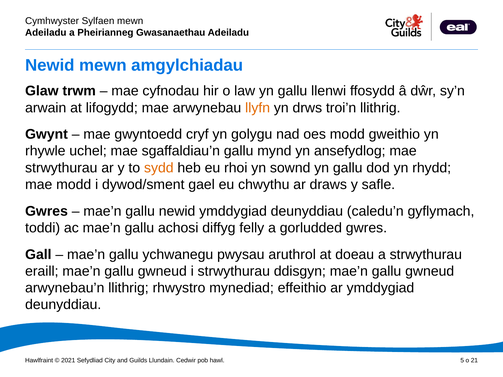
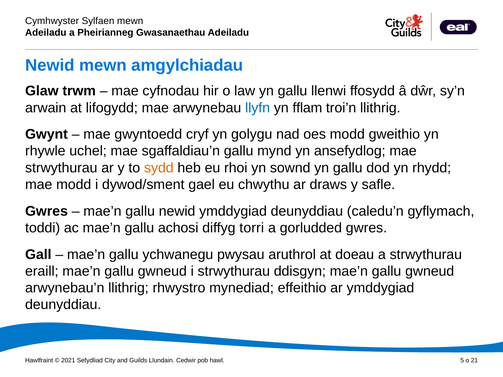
llyfn colour: orange -> blue (258, 108)
drws: drws -> fflam (307, 108)
felly: felly -> torri (252, 228)
